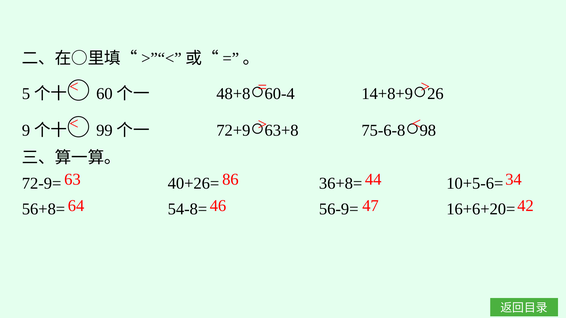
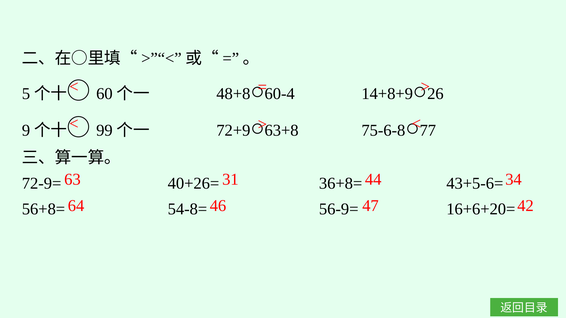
98: 98 -> 77 (428, 131)
86: 86 -> 31 (230, 180)
10+5-6=: 10+5-6= -> 43+5-6= (475, 184)
